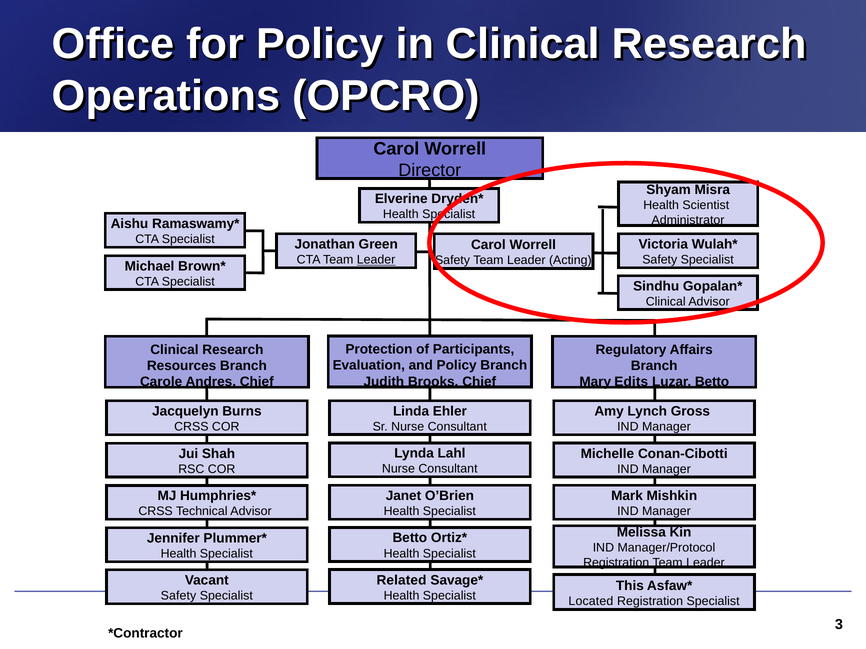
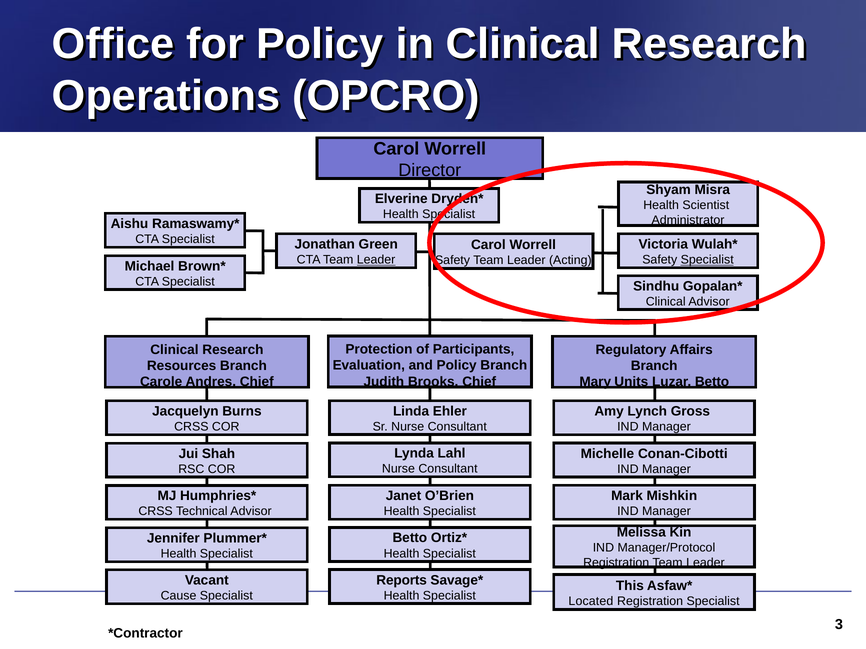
Specialist underline: none -> present (707, 260)
Edits: Edits -> Units (631, 382)
Related: Related -> Reports (402, 581)
Safety: Safety -> Cause (179, 596)
